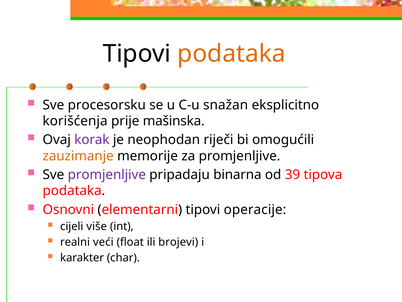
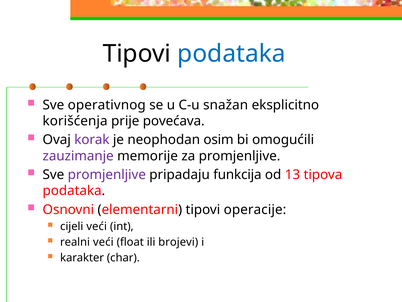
podataka colour: orange -> blue (231, 54)
procesorsku: procesorsku -> operativnog (107, 105)
mašinska: mašinska -> povećava (174, 121)
riječi: riječi -> osim (219, 140)
zauzimanje colour: orange -> purple (78, 156)
binarna: binarna -> funkcija (237, 174)
39: 39 -> 13 (292, 174)
cijeli više: više -> veći (97, 226)
